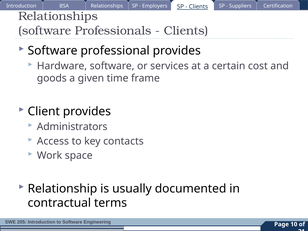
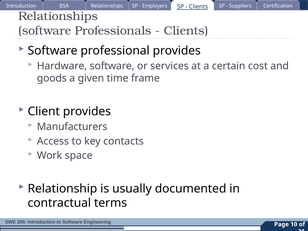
Administrators: Administrators -> Manufacturers (72, 127)
